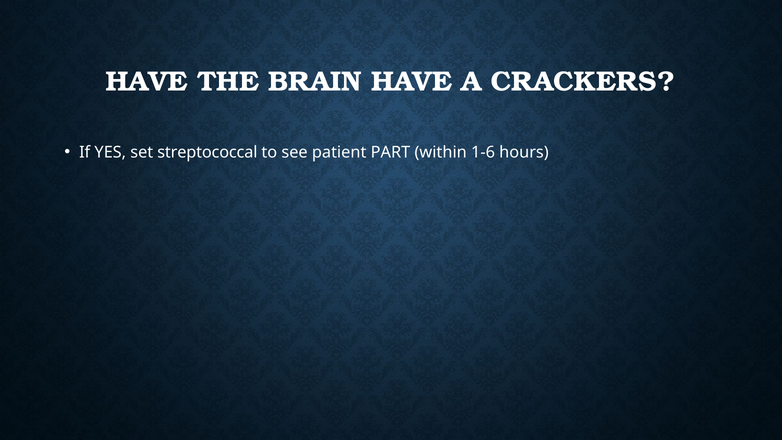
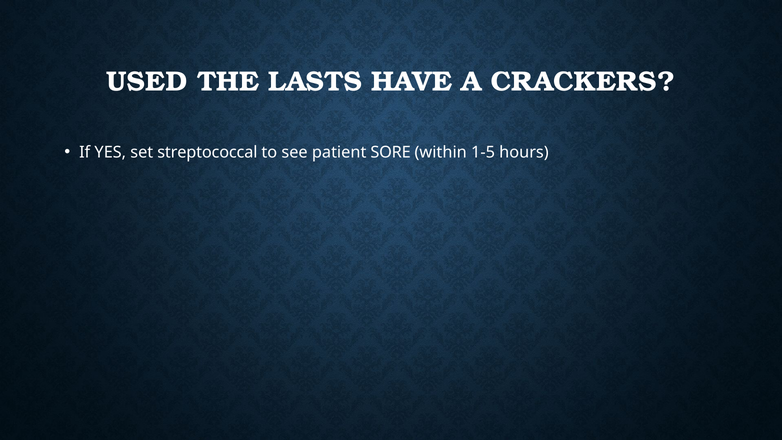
HAVE: HAVE -> USED (147, 81)
BRAIN: BRAIN -> LASTS (315, 81)
PART: PART -> SORE (391, 152)
1-6: 1-6 -> 1-5 (483, 152)
